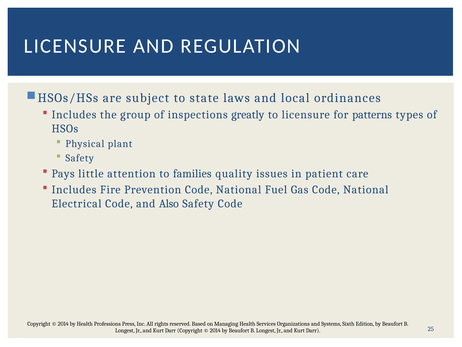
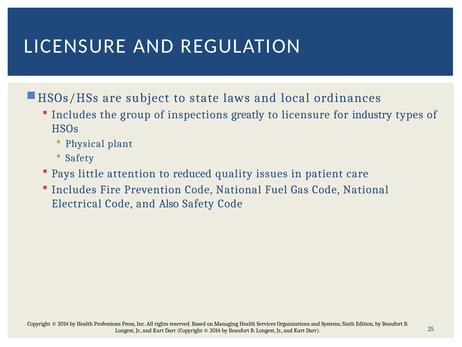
patterns: patterns -> industry (372, 115)
families: families -> reduced (192, 173)
